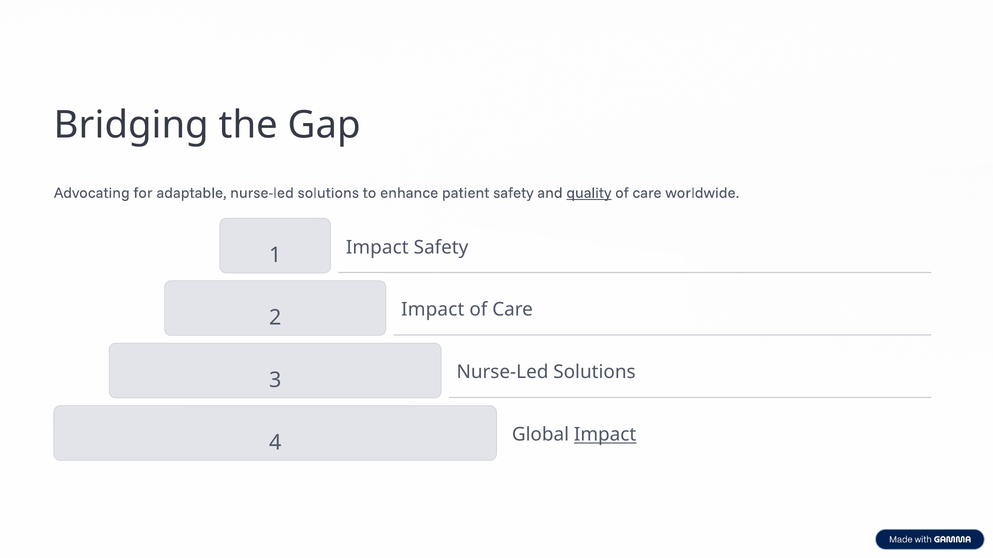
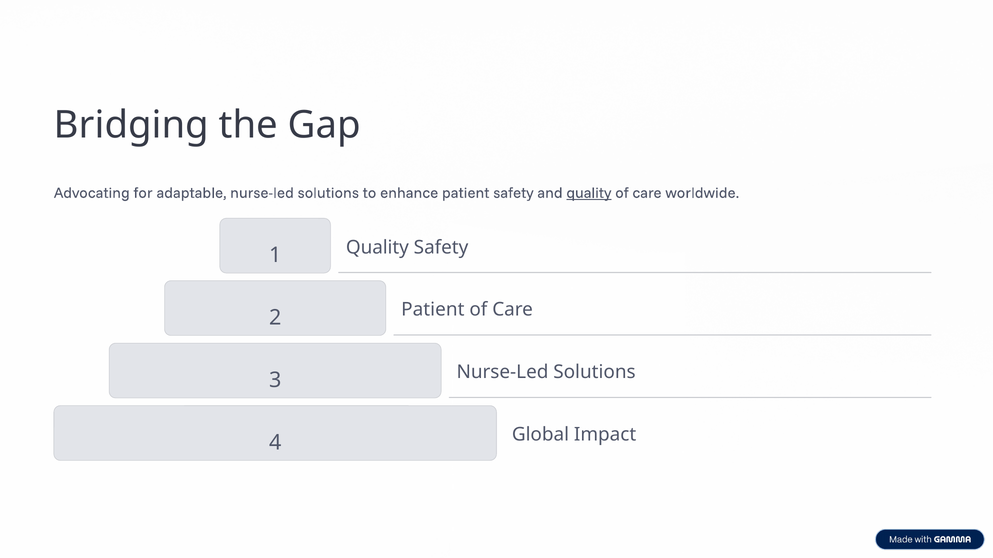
1 Impact: Impact -> Quality (377, 248)
2 Impact: Impact -> Patient (433, 310)
Impact underline: present -> none (605, 435)
